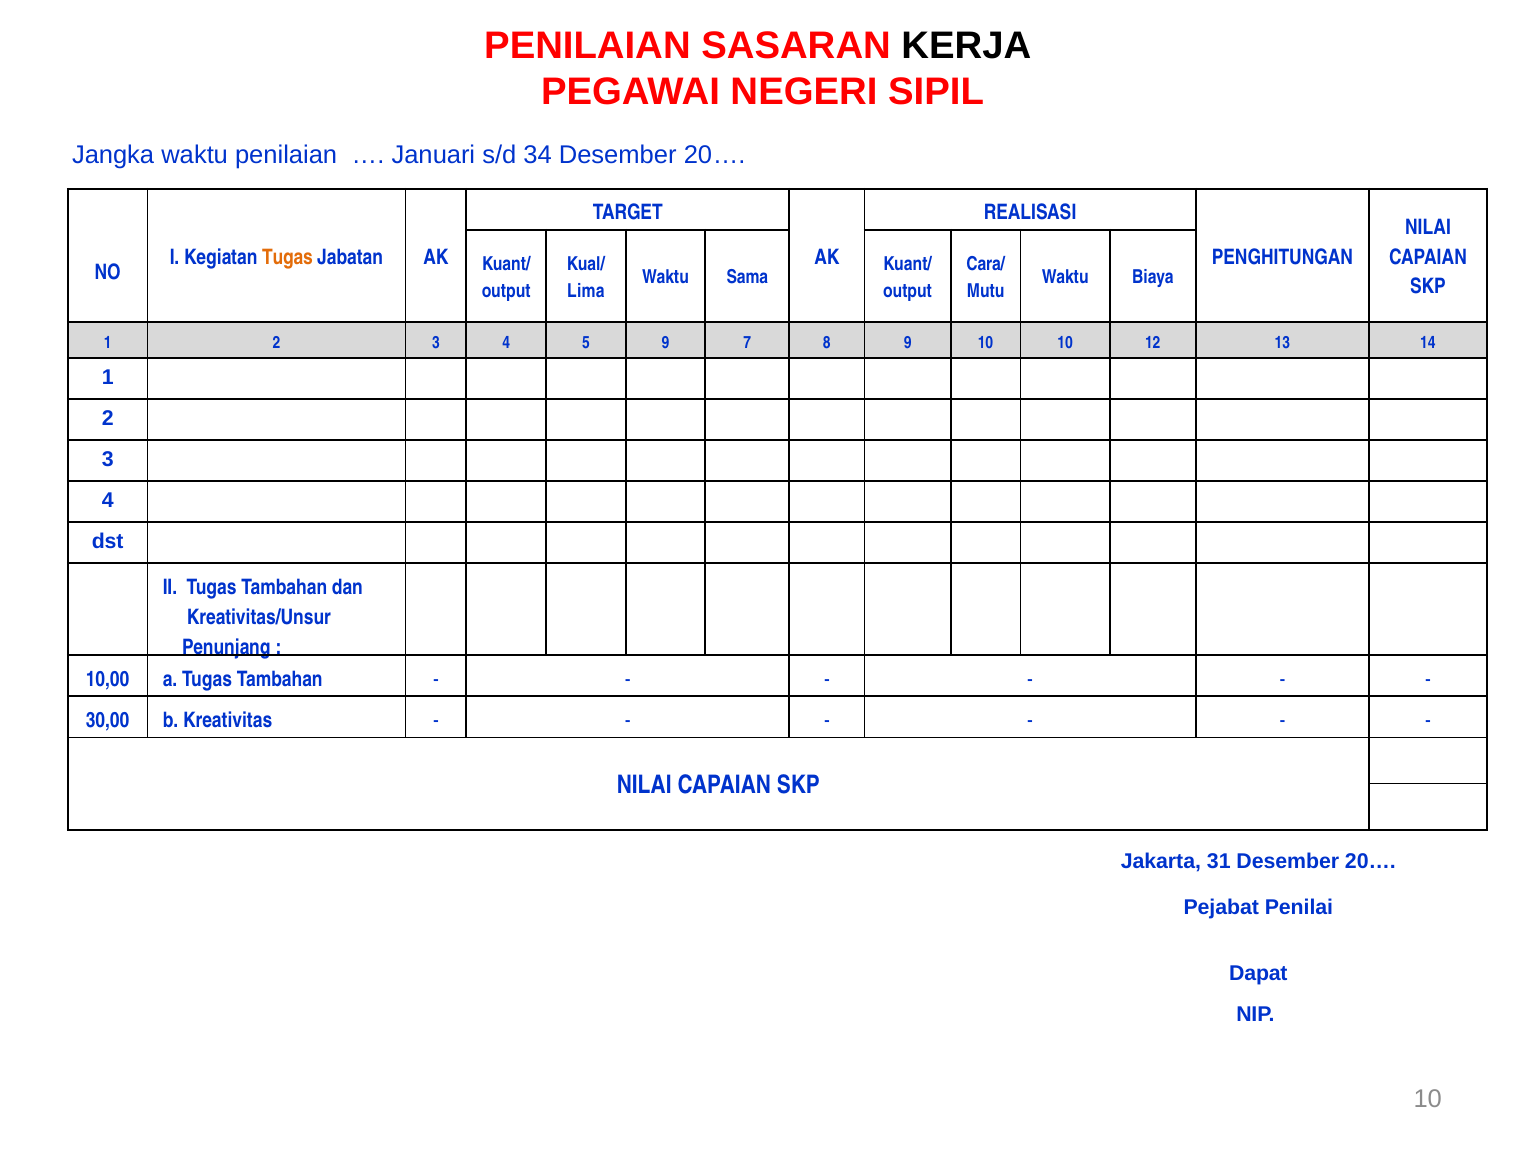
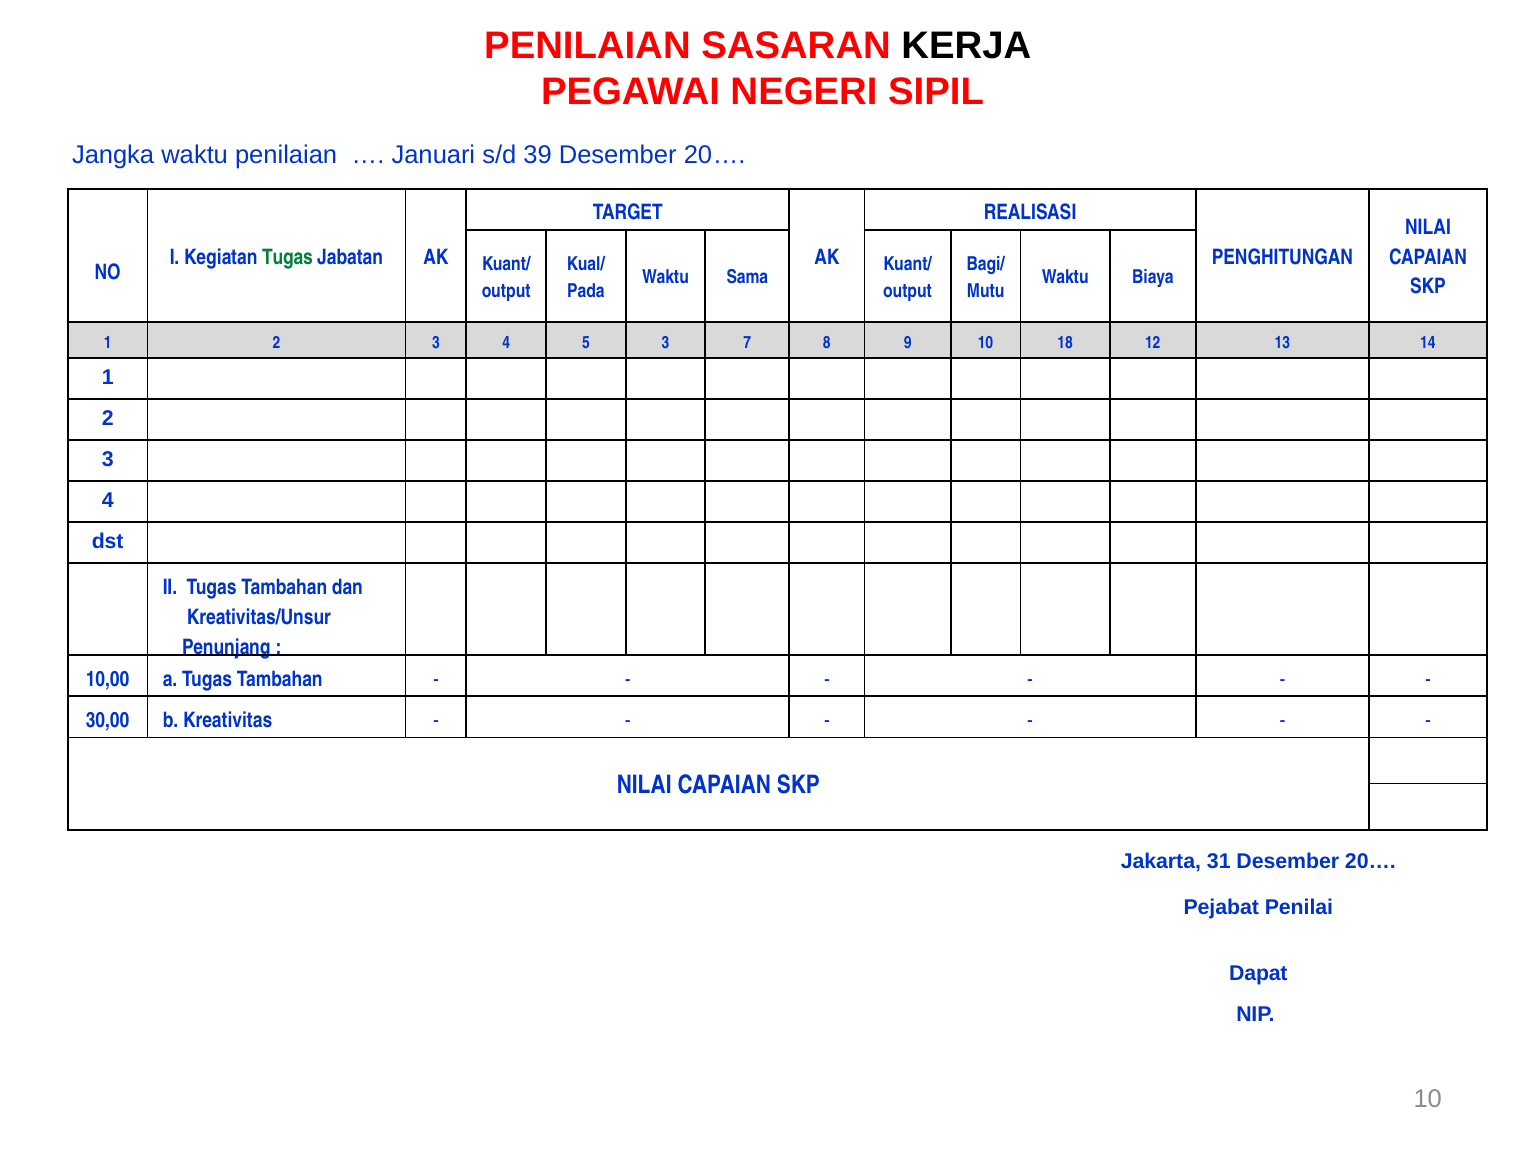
34: 34 -> 39 (538, 155)
Tugas colour: orange -> green (287, 257)
Cara/: Cara/ -> Bagi/ (986, 264)
Lima: Lima -> Pada (586, 291)
5 9: 9 -> 3 (666, 343)
10 10: 10 -> 18 (1065, 343)
